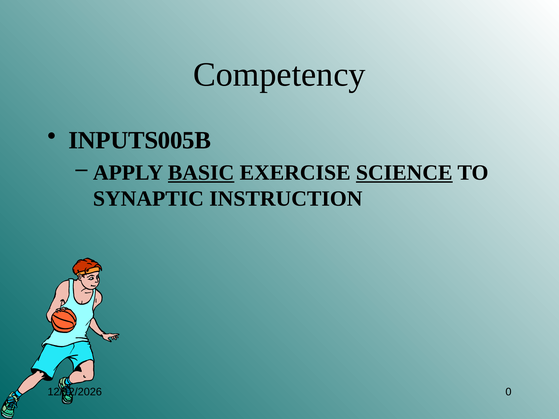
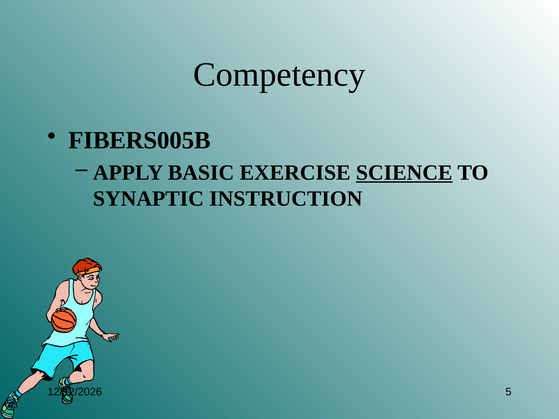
INPUTS005B: INPUTS005B -> FIBERS005B (140, 141)
BASIC underline: present -> none (201, 173)
0: 0 -> 5 (508, 392)
